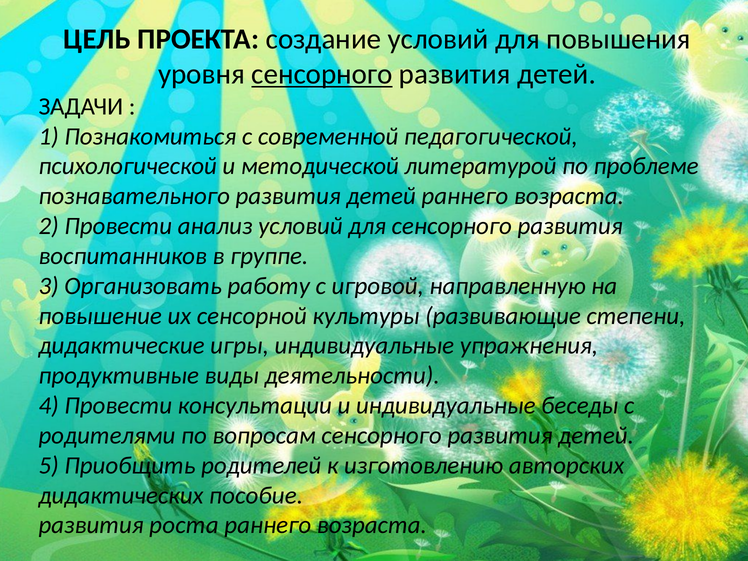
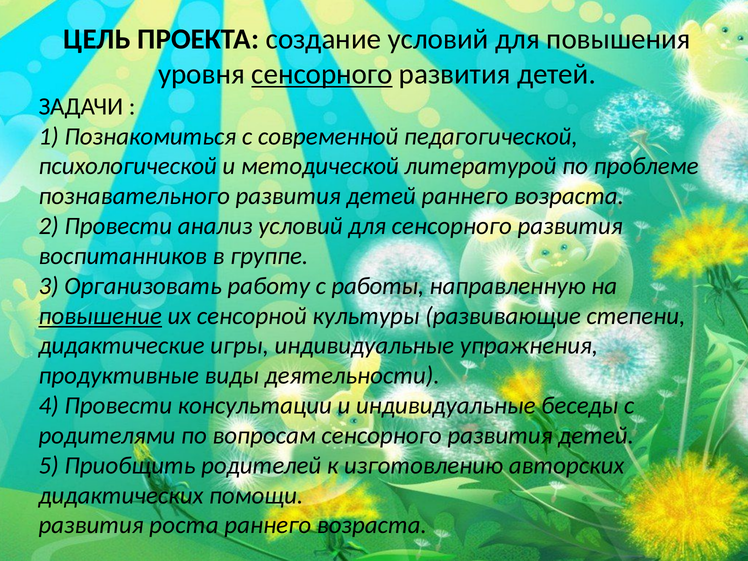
игровой: игровой -> работы (378, 286)
повышение underline: none -> present (100, 316)
пособие: пособие -> помощи (256, 495)
